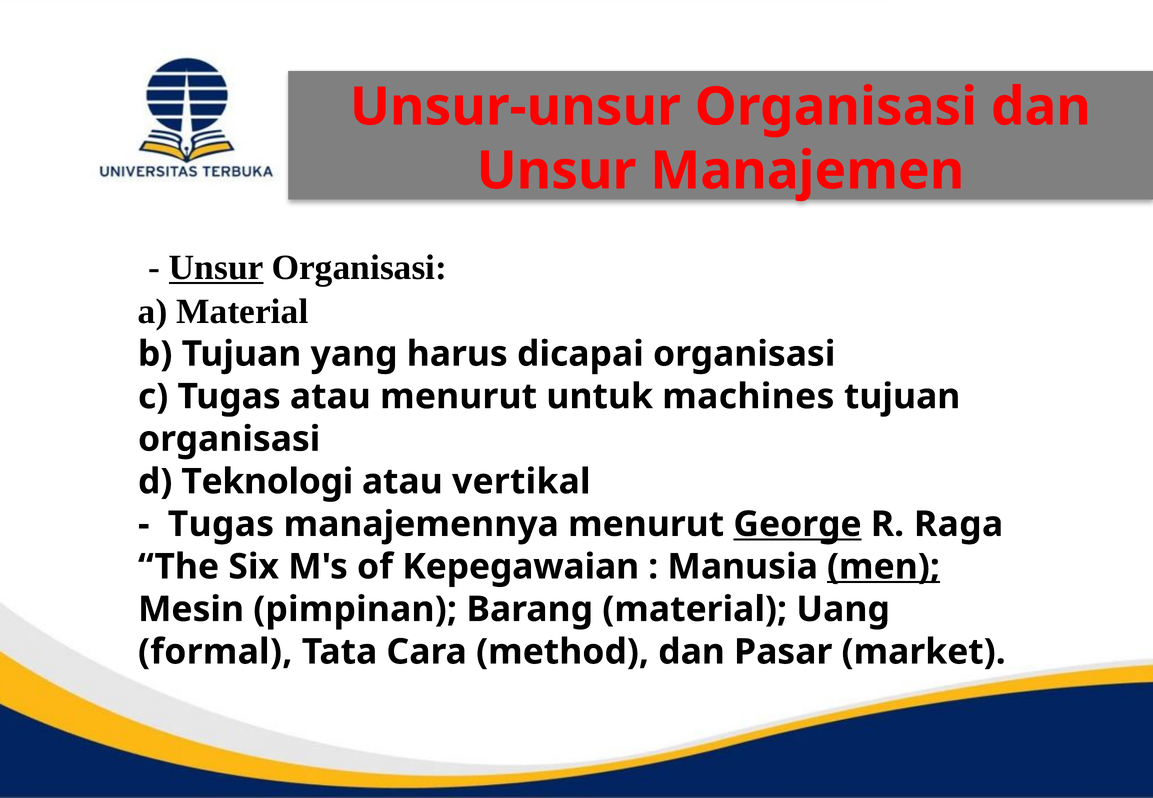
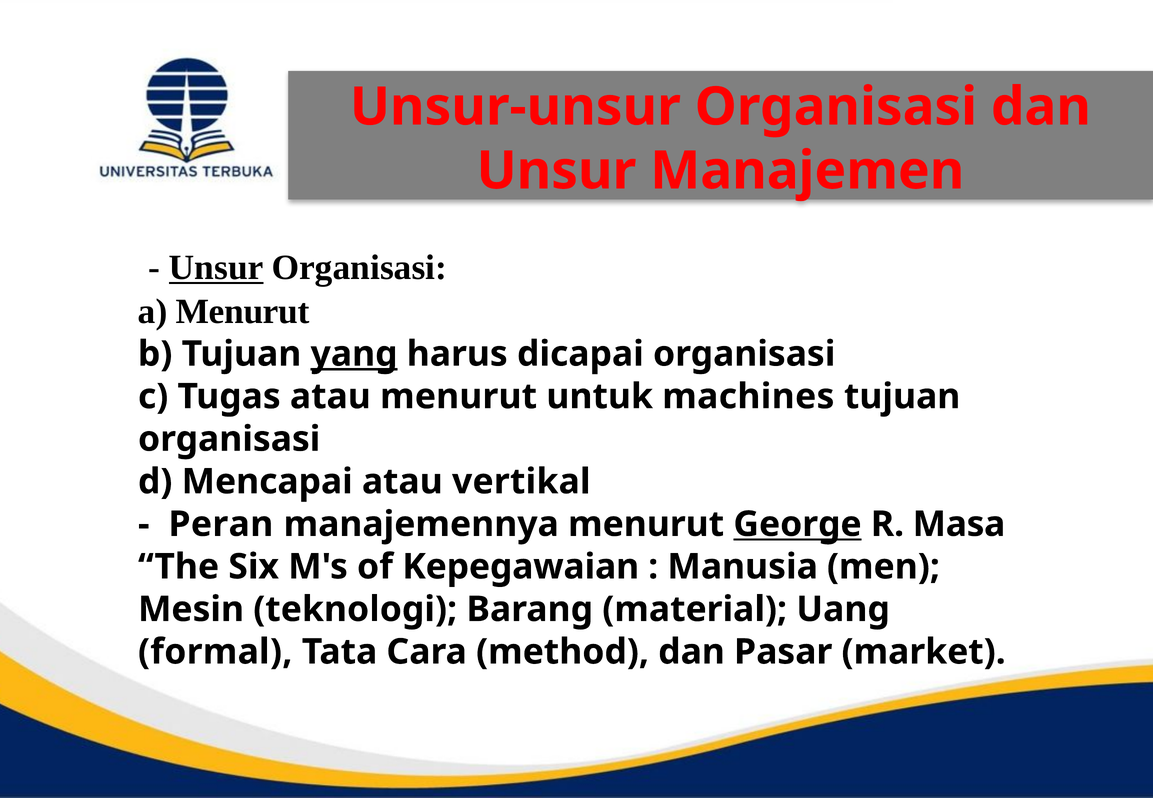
a Material: Material -> Menurut (243, 311)
yang underline: none -> present (354, 354)
Teknologi: Teknologi -> Mencapai (267, 482)
Tugas: Tugas -> Peran (221, 524)
Raga: Raga -> Masa (959, 524)
men underline: present -> none (883, 567)
pimpinan: pimpinan -> teknologi (355, 609)
